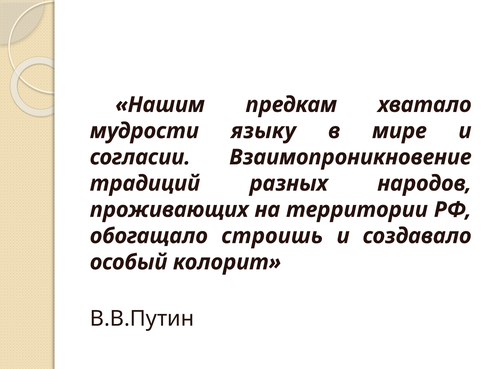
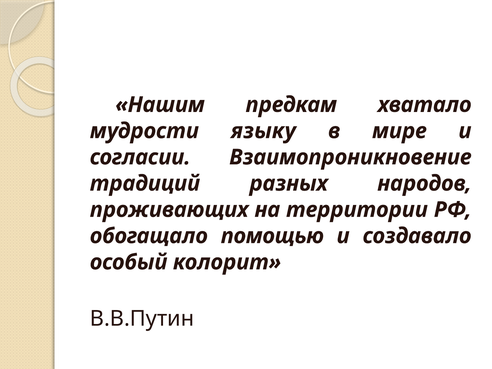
строишь: строишь -> помощью (272, 236)
